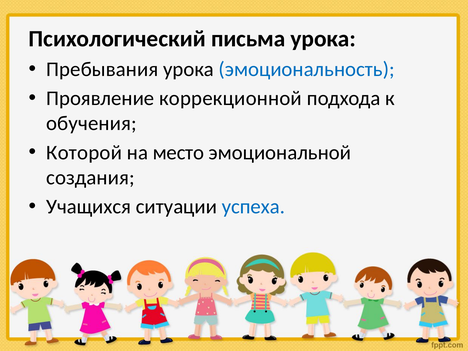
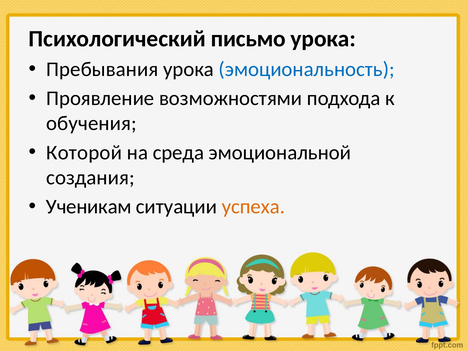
письма: письма -> письмо (248, 39)
коррекционной: коррекционной -> возможностями (231, 98)
место: место -> среда (178, 153)
Учащихся: Учащихся -> Ученикам (89, 207)
успеха colour: blue -> orange (253, 207)
